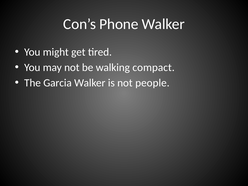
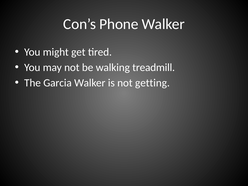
compact: compact -> treadmill (154, 67)
people: people -> getting (152, 83)
